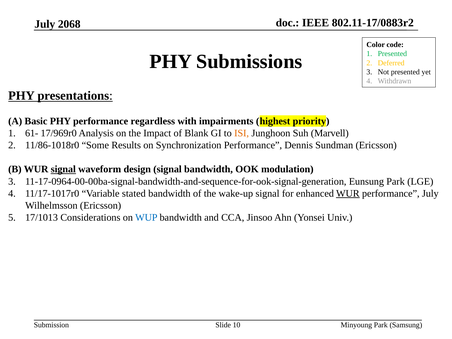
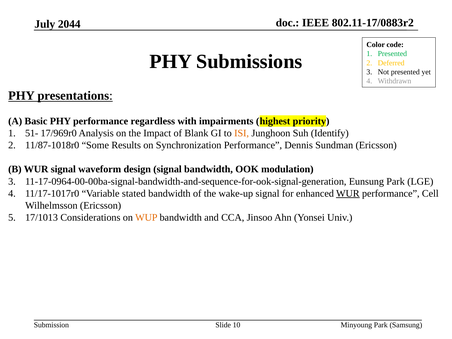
2068: 2068 -> 2044 (69, 24)
61-: 61- -> 51- (32, 133)
Marvell: Marvell -> Identify (330, 133)
11/86-1018r0: 11/86-1018r0 -> 11/87-1018r0 (52, 145)
signal underline: present -> none (63, 169)
performance July: July -> Cell (430, 193)
WUP colour: blue -> orange (146, 218)
